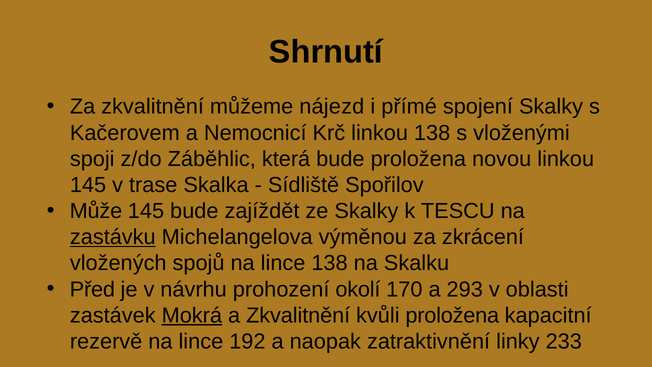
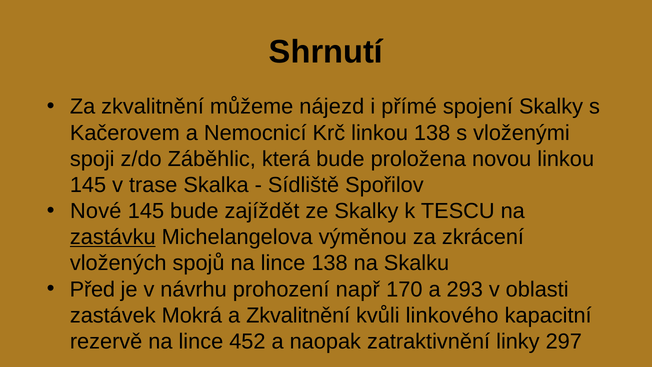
Může: Může -> Nové (96, 211)
okolí: okolí -> např (358, 289)
Mokrá underline: present -> none (192, 315)
kvůli proložena: proložena -> linkového (452, 315)
192: 192 -> 452 (247, 341)
233: 233 -> 297 (564, 341)
